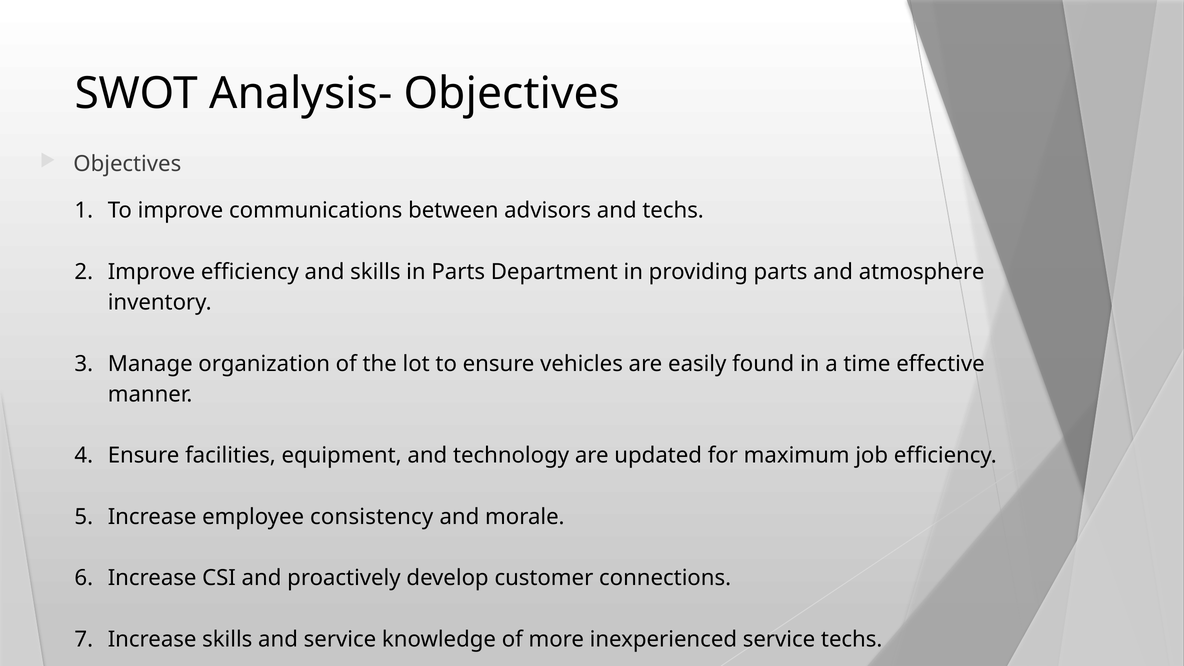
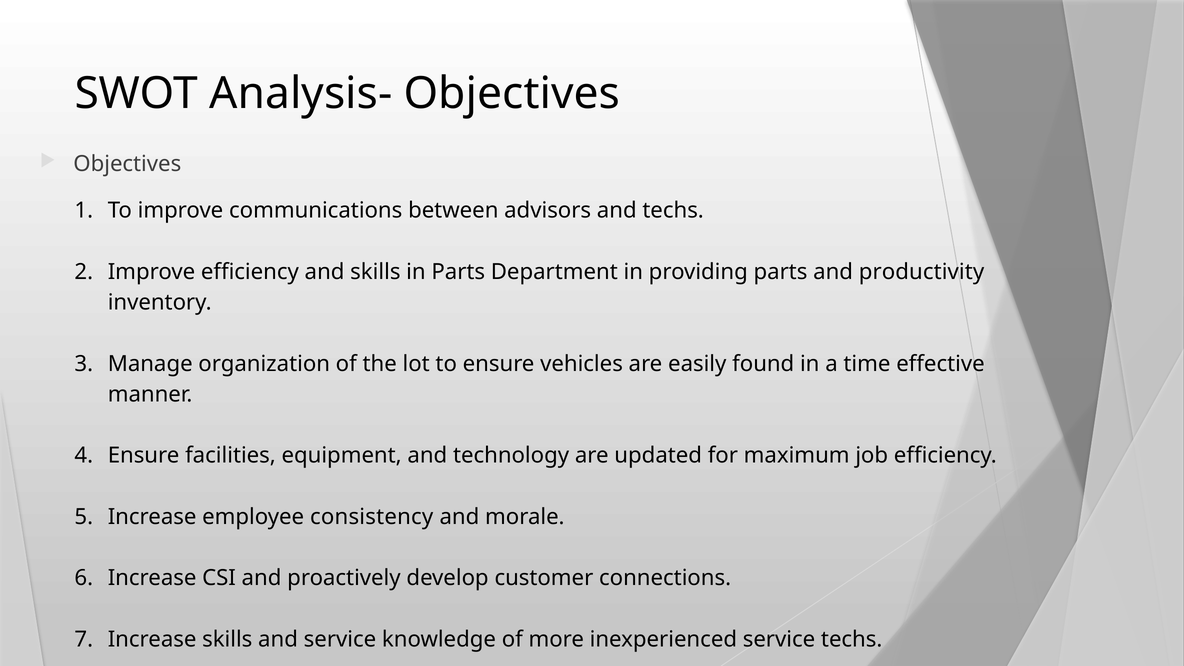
atmosphere: atmosphere -> productivity (922, 272)
